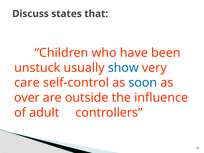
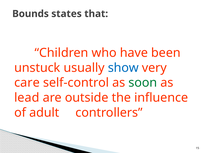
Discuss: Discuss -> Bounds (31, 14)
soon colour: blue -> green (143, 83)
over: over -> lead (27, 98)
